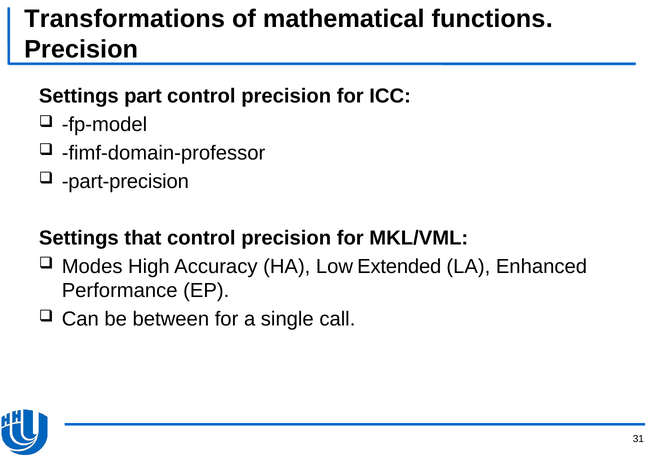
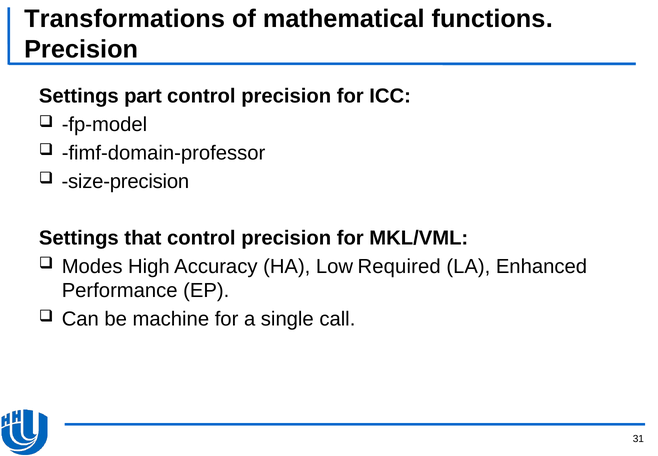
part-precision: part-precision -> size-precision (125, 181)
Extended: Extended -> Required (399, 266)
between: between -> machine (171, 319)
